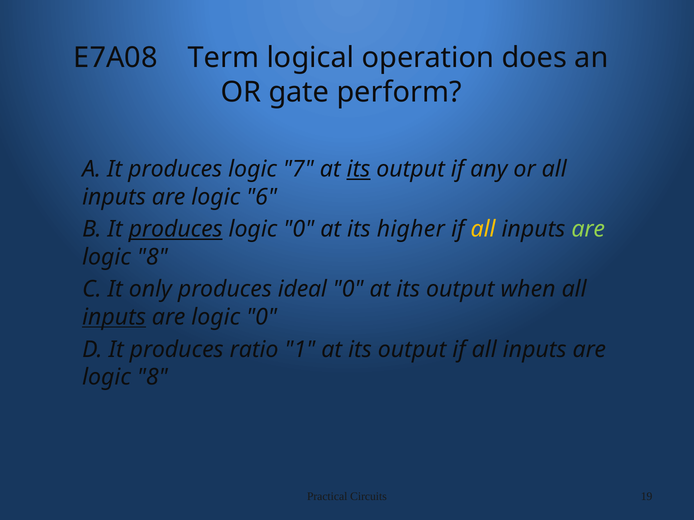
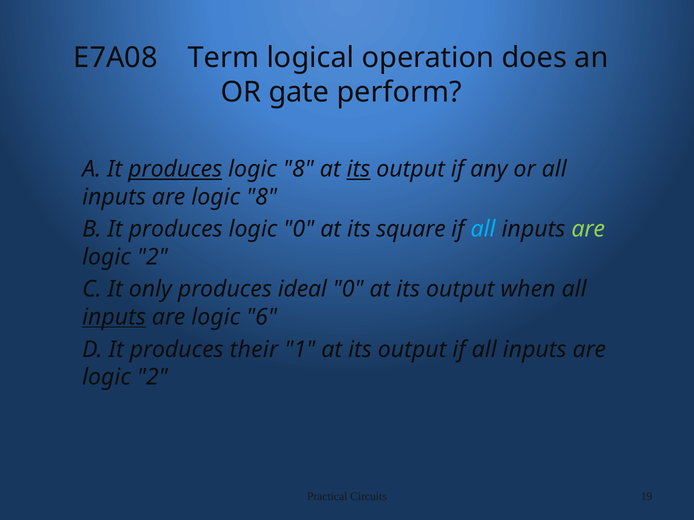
produces underline: none -> present (175, 169)
7: 7 -> 8 (298, 169)
are logic 6: 6 -> 8 (262, 197)
produces underline: present -> none (176, 229)
higher: higher -> square (411, 229)
all colour: yellow -> light blue (483, 229)
8: 8 -> 2 (152, 257)
are logic 0: 0 -> 6 (262, 317)
ratio: ratio -> their (254, 350)
8: 8 -> 2 (152, 378)
